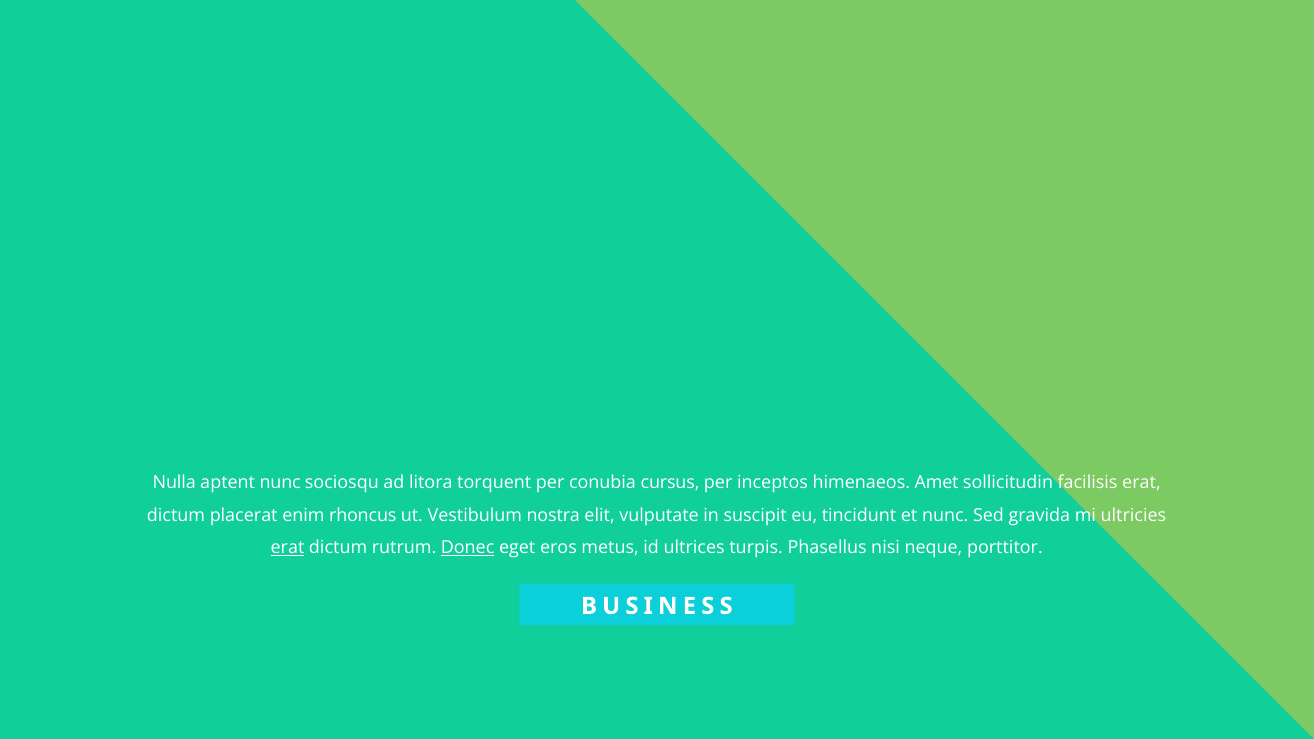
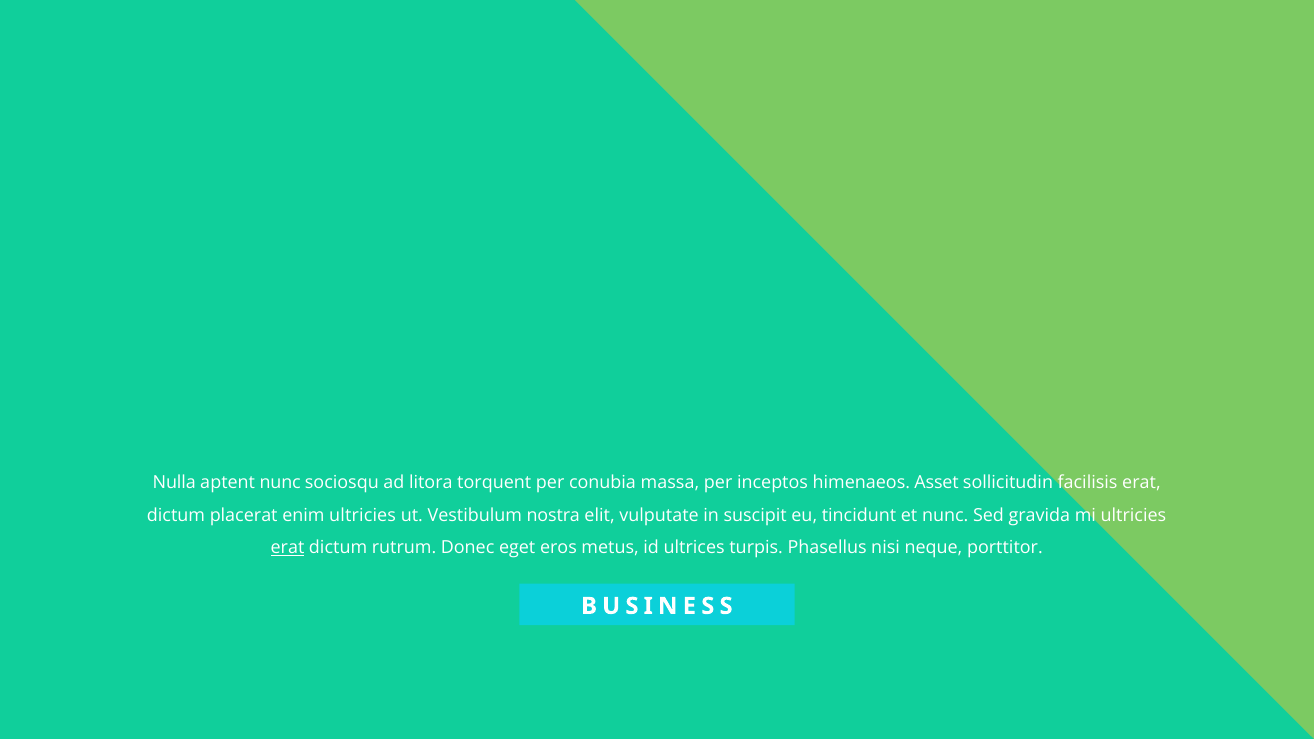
cursus: cursus -> massa (670, 483)
Amet: Amet -> Asset (937, 483)
enim rhoncus: rhoncus -> ultricies (363, 515)
Donec underline: present -> none (468, 548)
